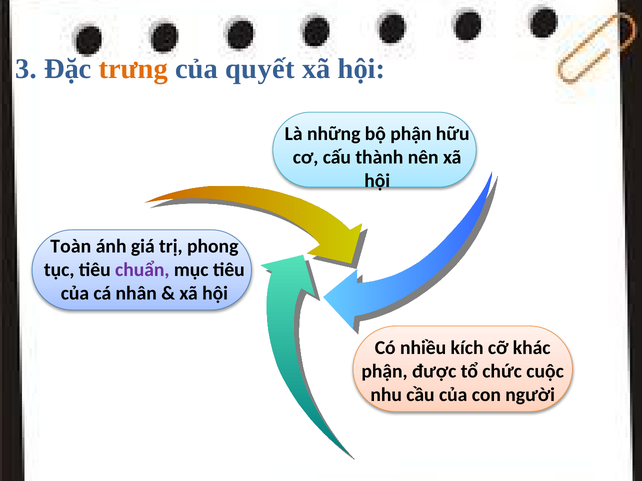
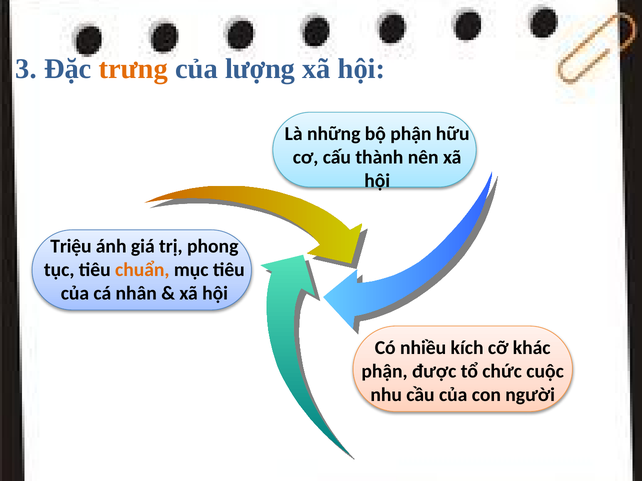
quyết: quyết -> lượng (260, 69)
Toàn: Toàn -> Triệu (71, 246)
chuẩn colour: purple -> orange (142, 270)
